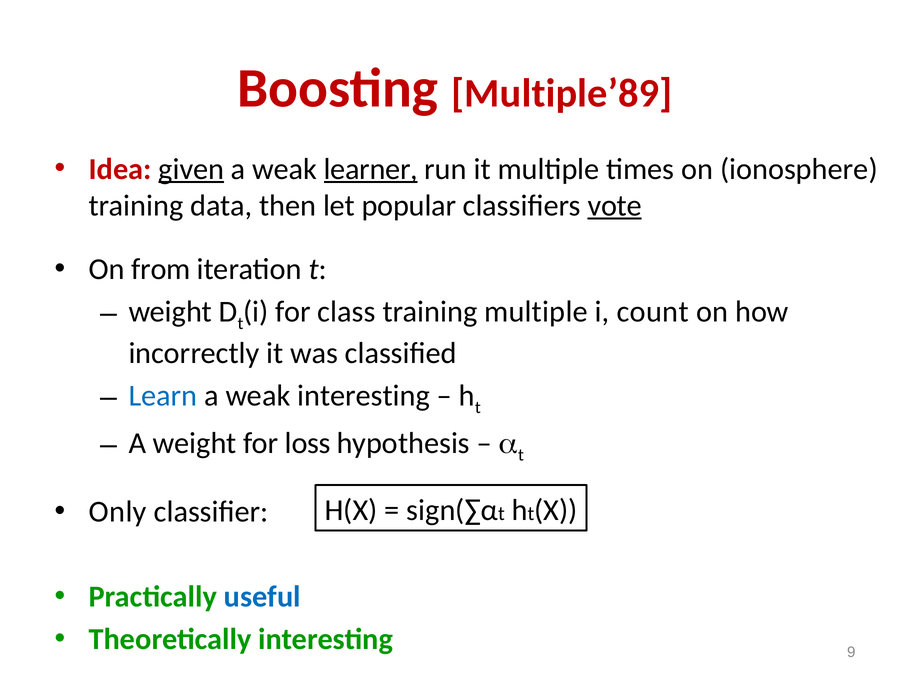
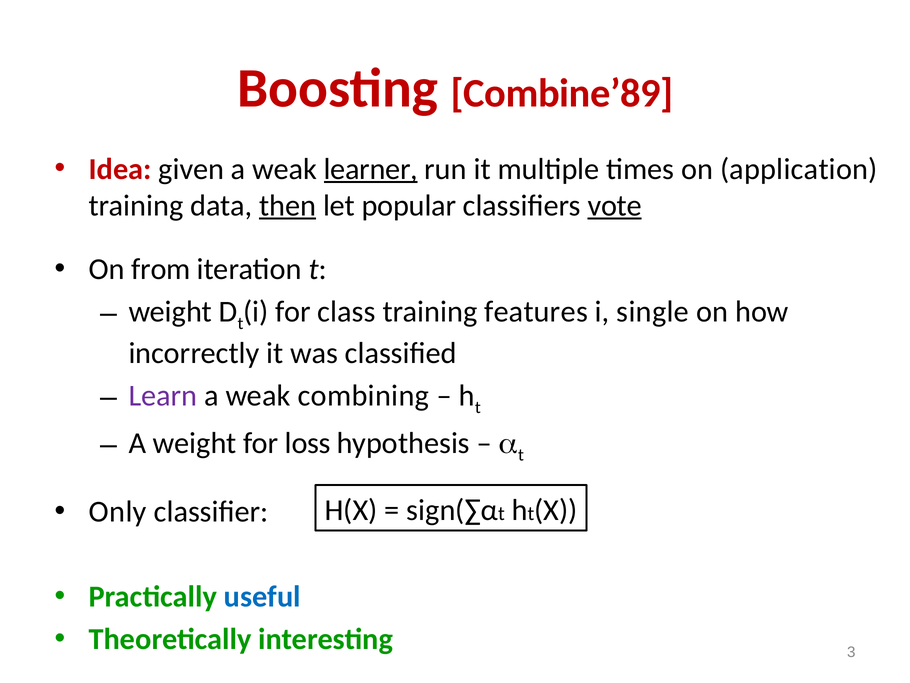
Multiple’89: Multiple’89 -> Combine’89 (562, 93)
given underline: present -> none (191, 169)
ionosphere: ionosphere -> application (799, 169)
then underline: none -> present (288, 205)
training multiple: multiple -> features (536, 312)
count: count -> single (653, 312)
Learn colour: blue -> purple (163, 395)
weak interesting: interesting -> combining (363, 395)
9: 9 -> 3 (851, 652)
